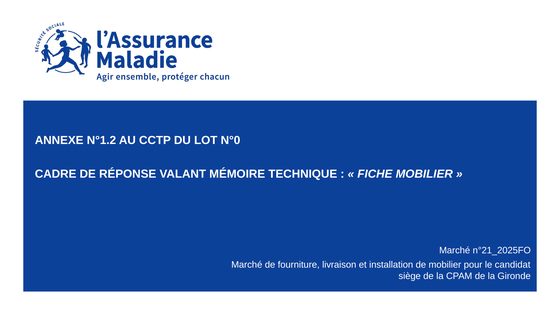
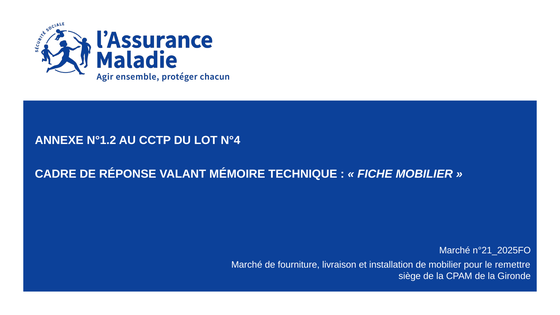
N°0: N°0 -> N°4 (230, 140)
candidat: candidat -> remettre (513, 265)
